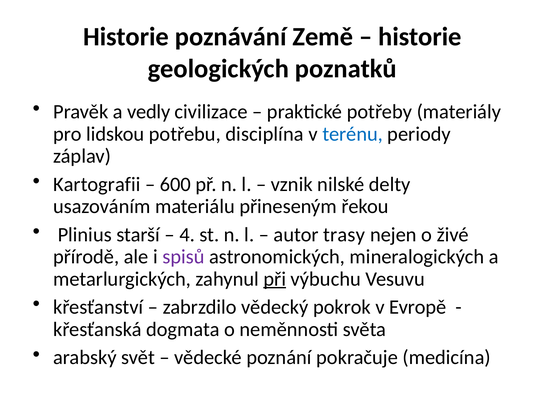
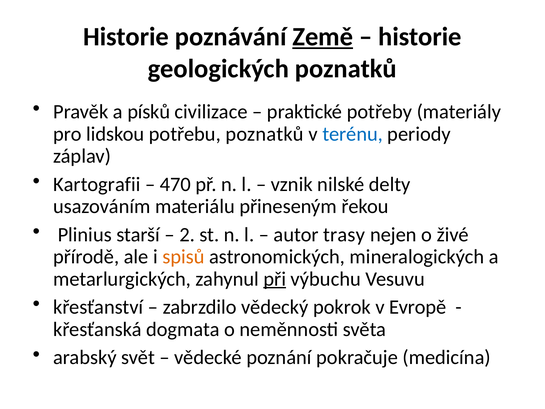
Země underline: none -> present (323, 37)
vedly: vedly -> písků (149, 112)
potřebu disciplína: disciplína -> poznatků (265, 134)
600: 600 -> 470 (175, 184)
4: 4 -> 2 (187, 235)
spisů colour: purple -> orange (183, 257)
